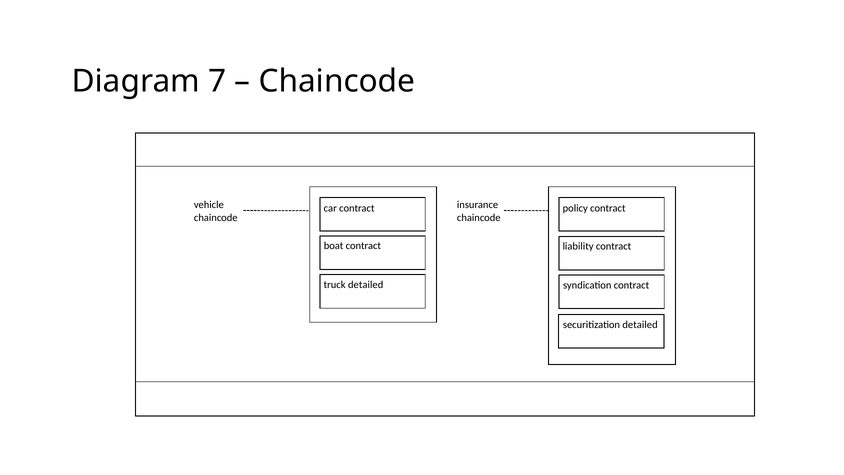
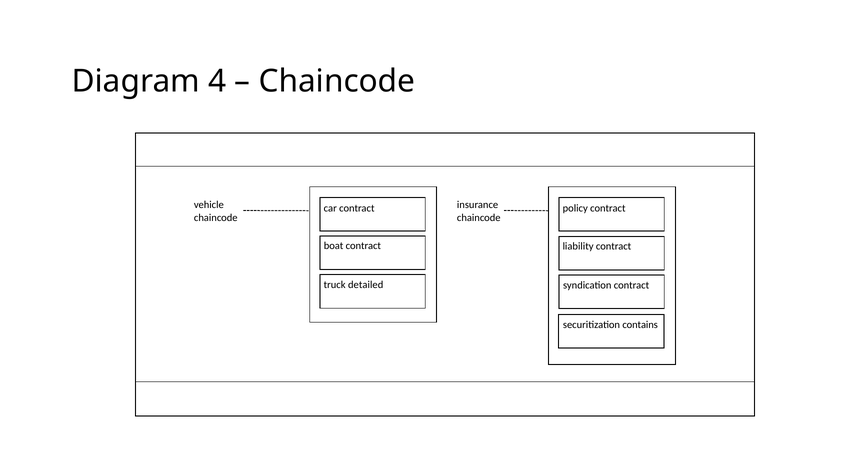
7: 7 -> 4 (217, 81)
securitization detailed: detailed -> contains (640, 325)
